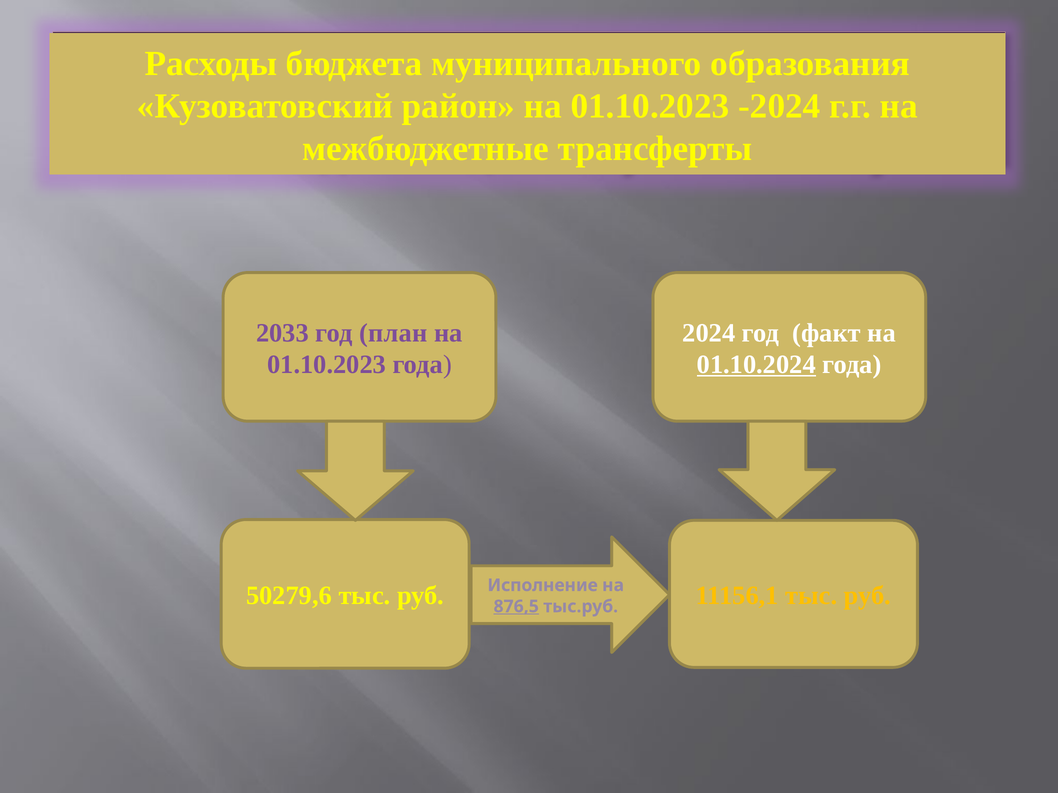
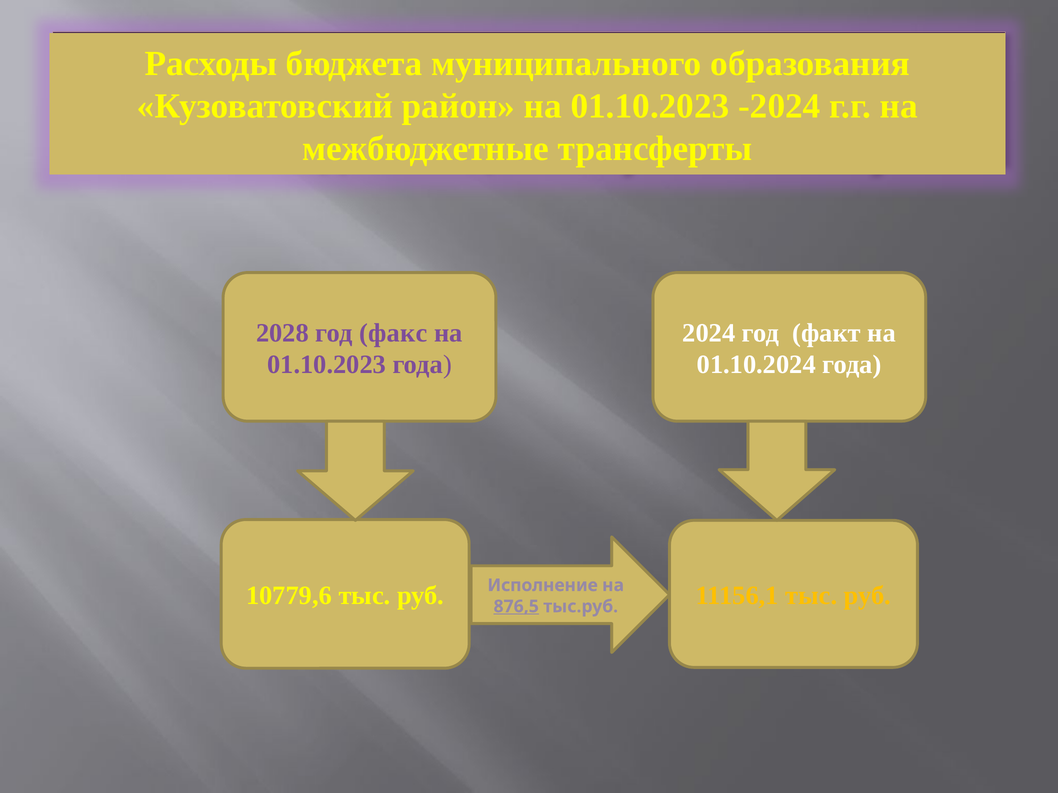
2033: 2033 -> 2028 (282, 333)
план: план -> факс (393, 333)
01.10.2024 underline: present -> none (756, 365)
50279,6: 50279,6 -> 10779,6 (289, 596)
